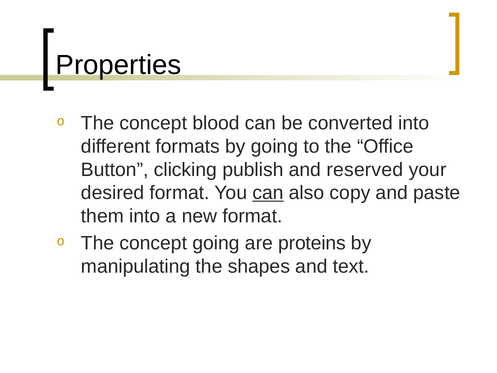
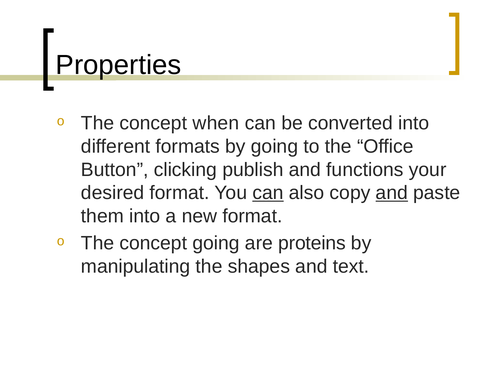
blood: blood -> when (216, 123)
reserved: reserved -> functions (365, 170)
and underline: none -> present (392, 193)
